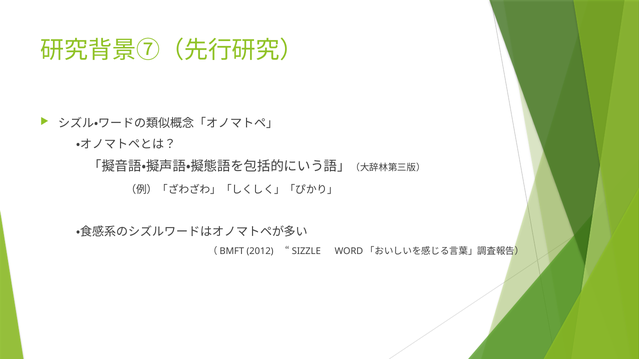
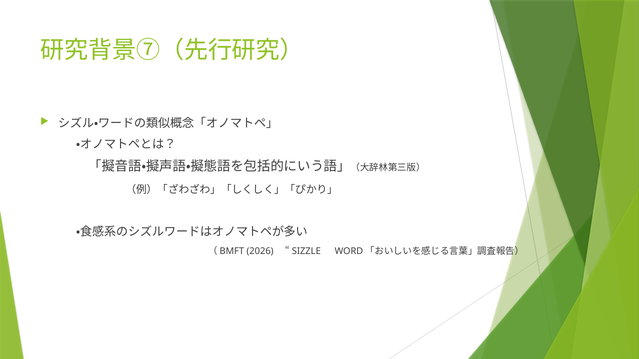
2012: 2012 -> 2026 (260, 251)
